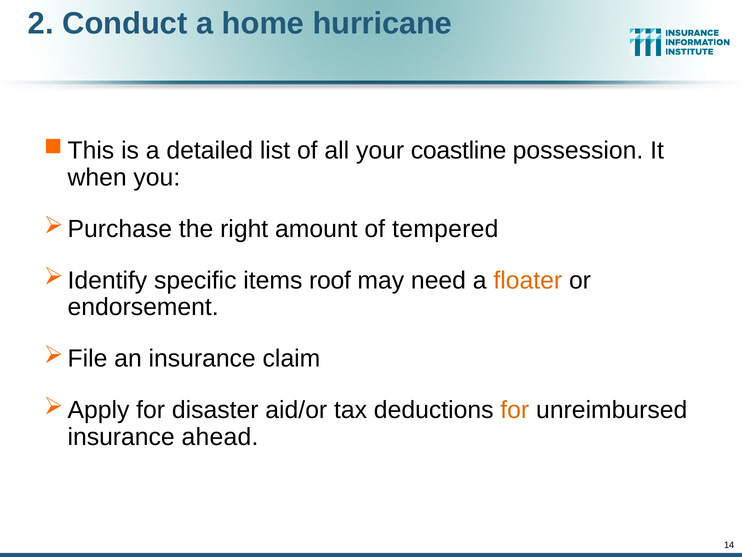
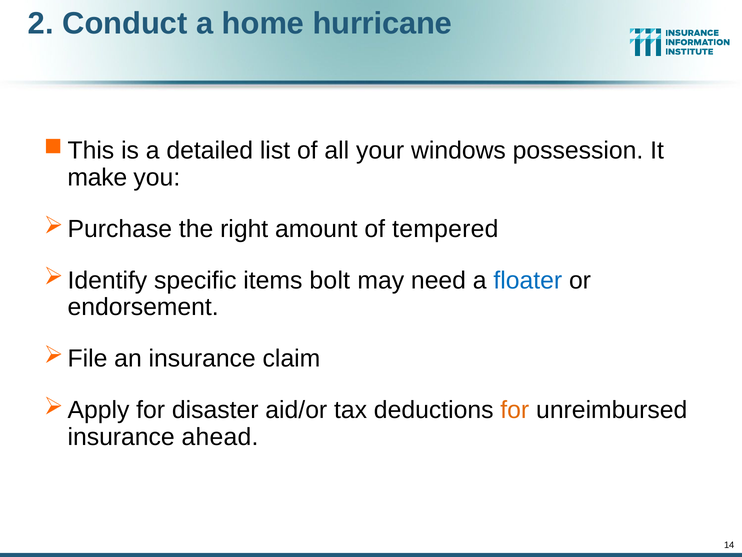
coastline: coastline -> windows (458, 151)
when: when -> make (97, 177)
roof: roof -> bolt (330, 280)
floater colour: orange -> blue (528, 280)
